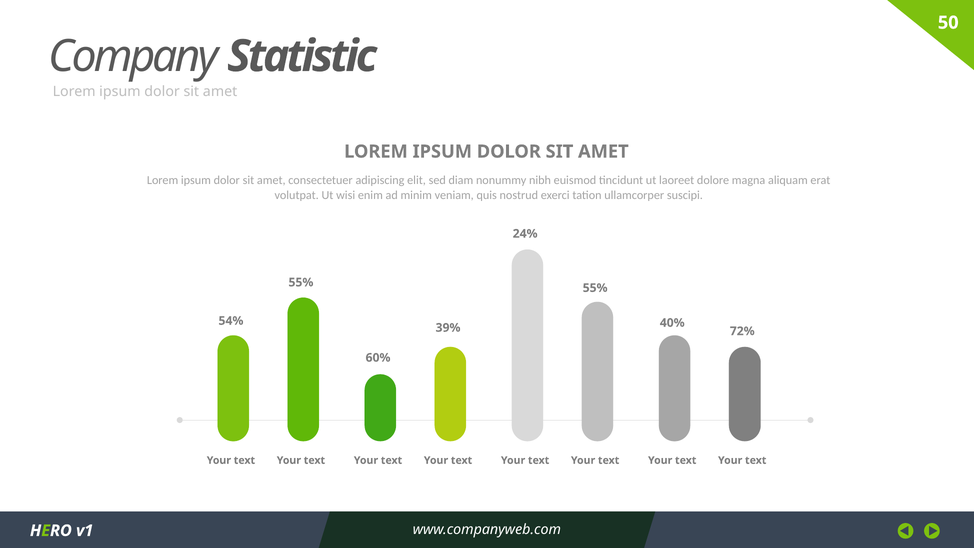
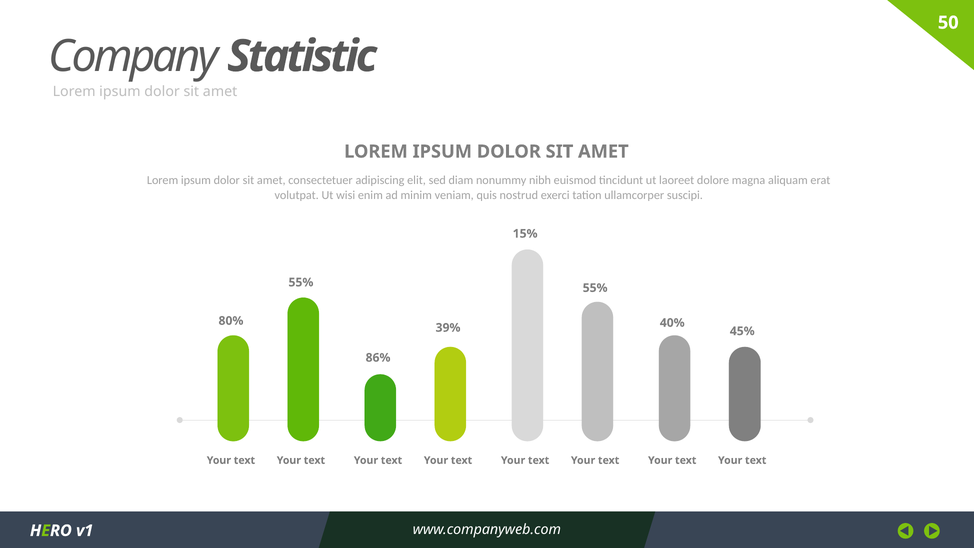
24%: 24% -> 15% (525, 234)
54%: 54% -> 80% (231, 321)
72%: 72% -> 45% (742, 331)
60%: 60% -> 86% (378, 358)
